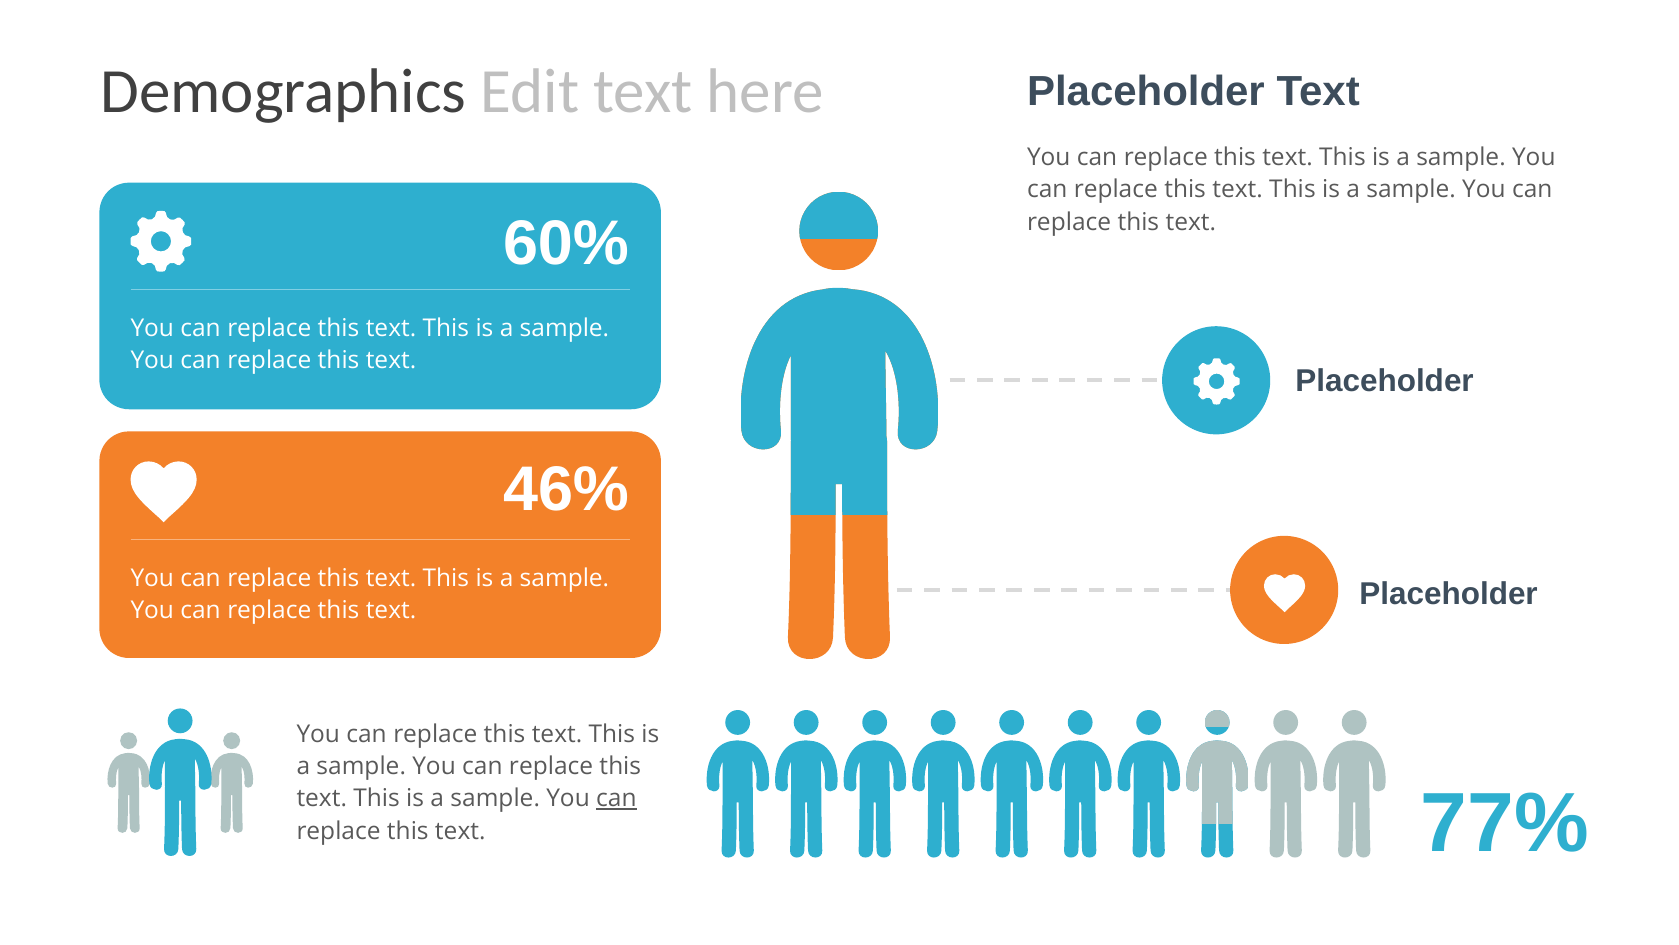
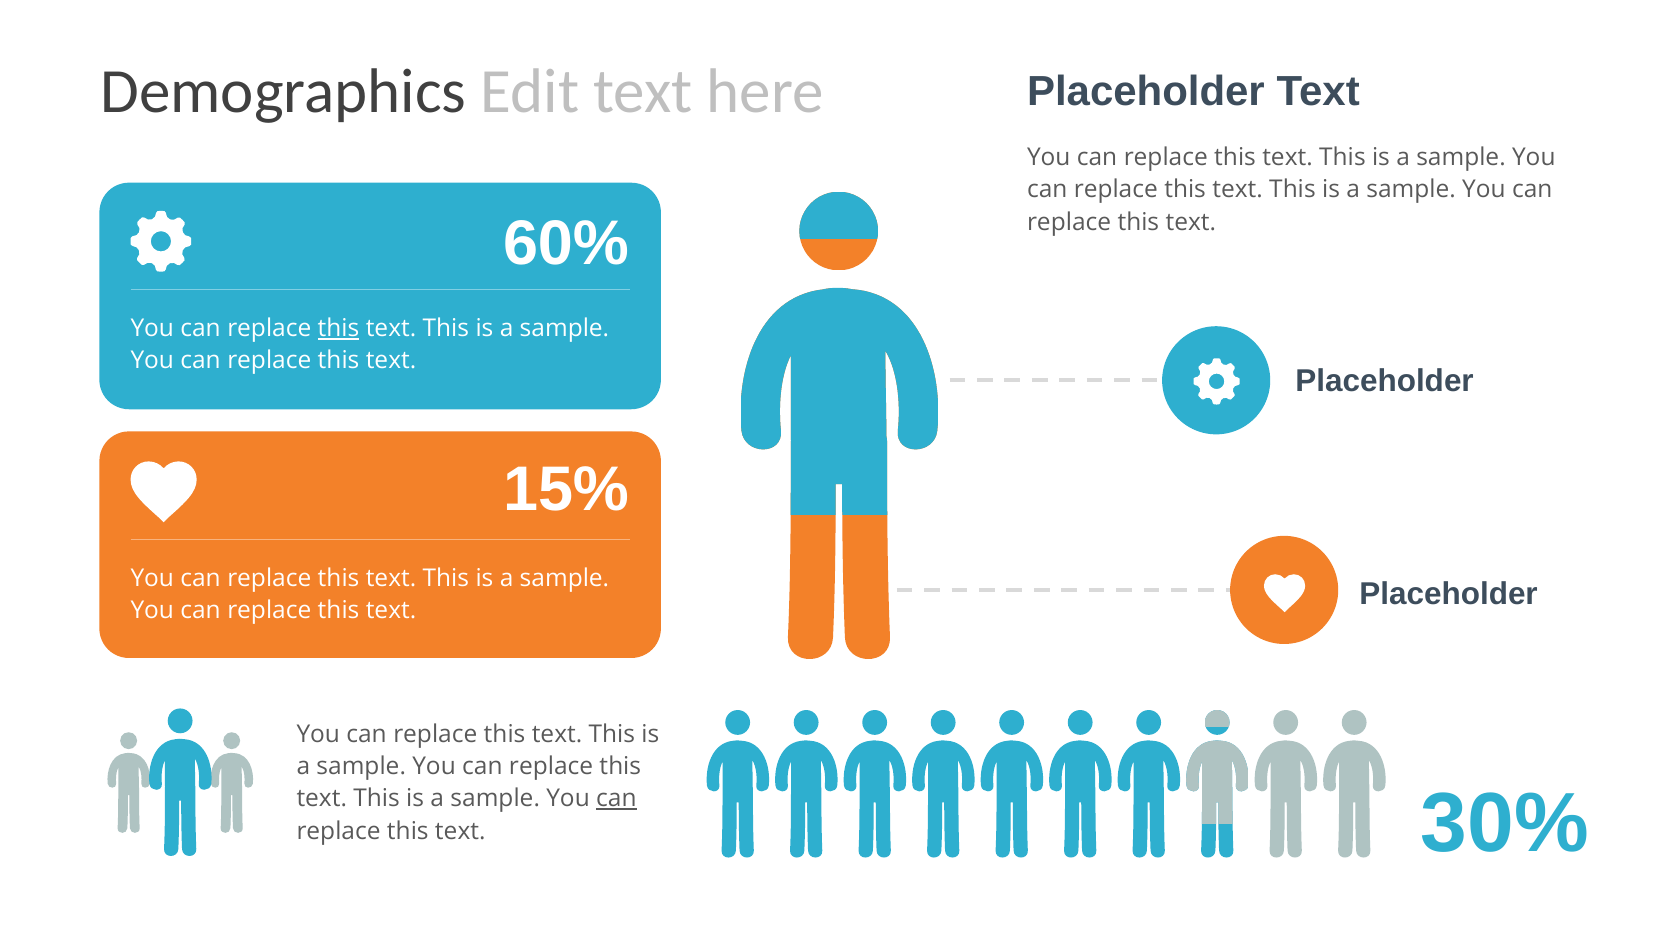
this underline: none -> present (338, 328)
46%: 46% -> 15% (566, 489)
77%: 77% -> 30% (1505, 823)
